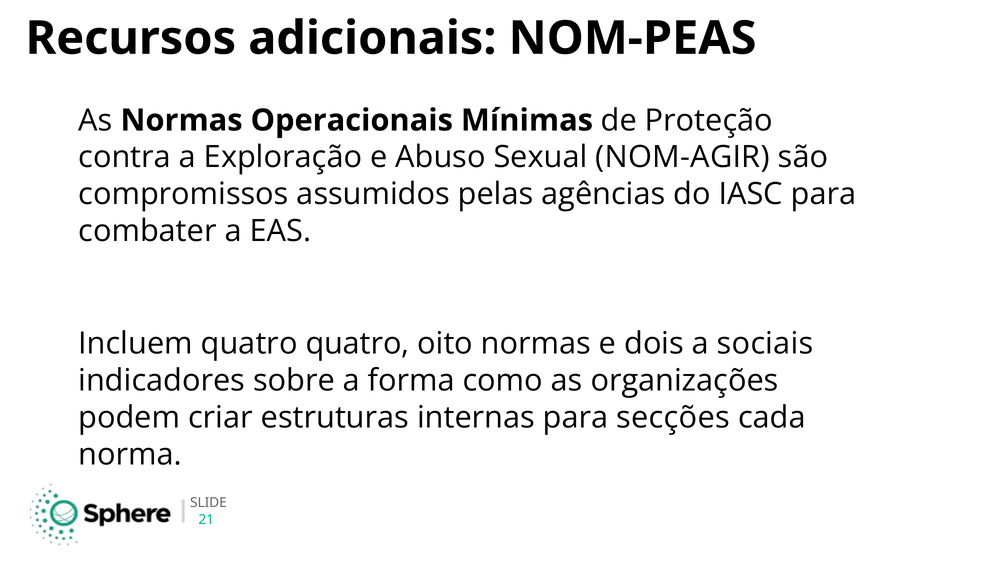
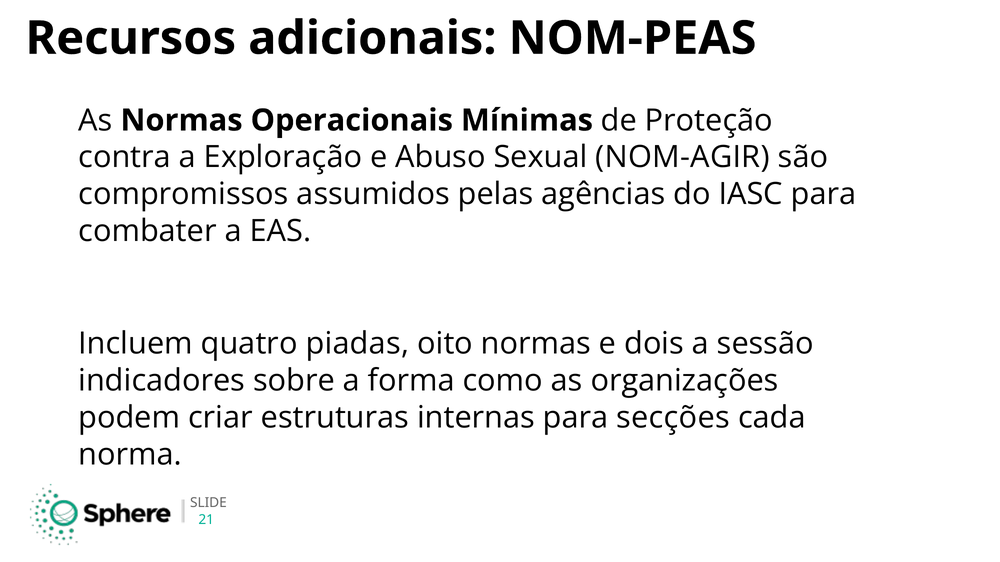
quatro quatro: quatro -> piadas (357, 344)
sociais: sociais -> sessão (765, 344)
